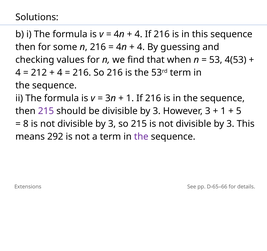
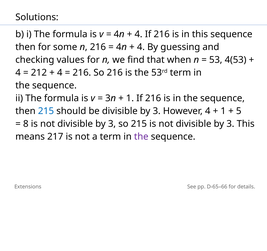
215 colour: purple -> blue (46, 111)
However 3: 3 -> 4 (208, 111)
292: 292 -> 217 (55, 137)
